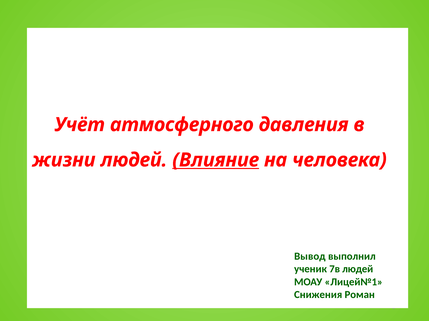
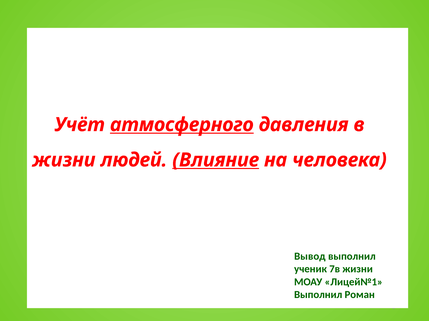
атмосферного underline: none -> present (182, 125)
7в людей: людей -> жизни (358, 270)
Снижения: Снижения -> Выполнил (318, 295)
